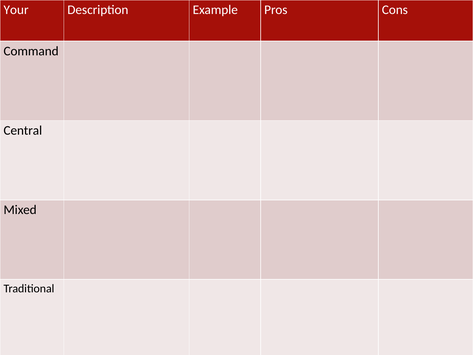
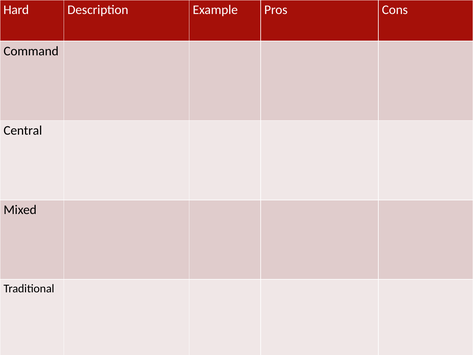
Your: Your -> Hard (16, 10)
